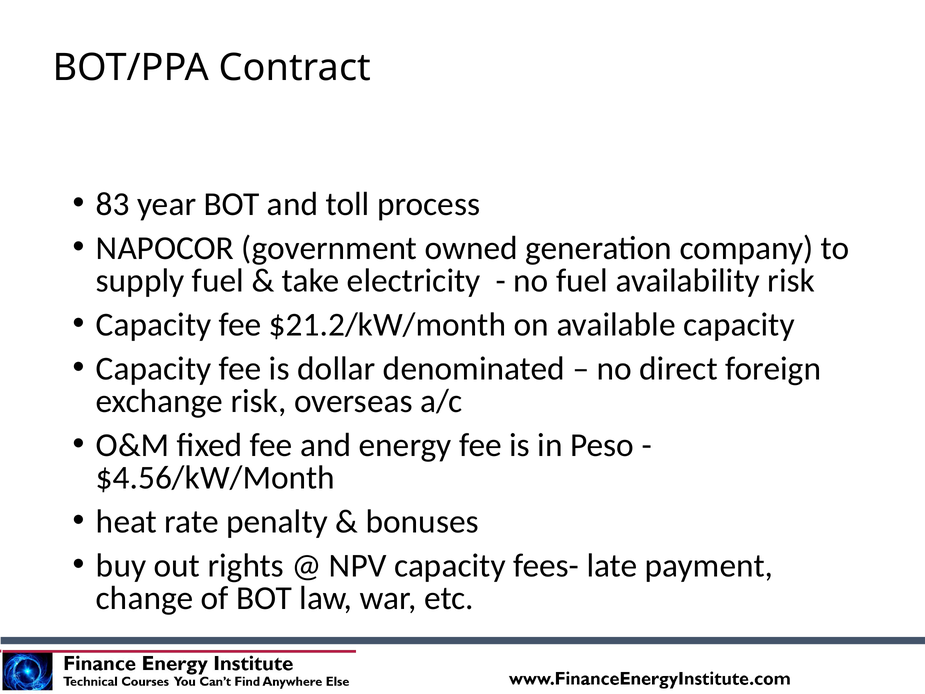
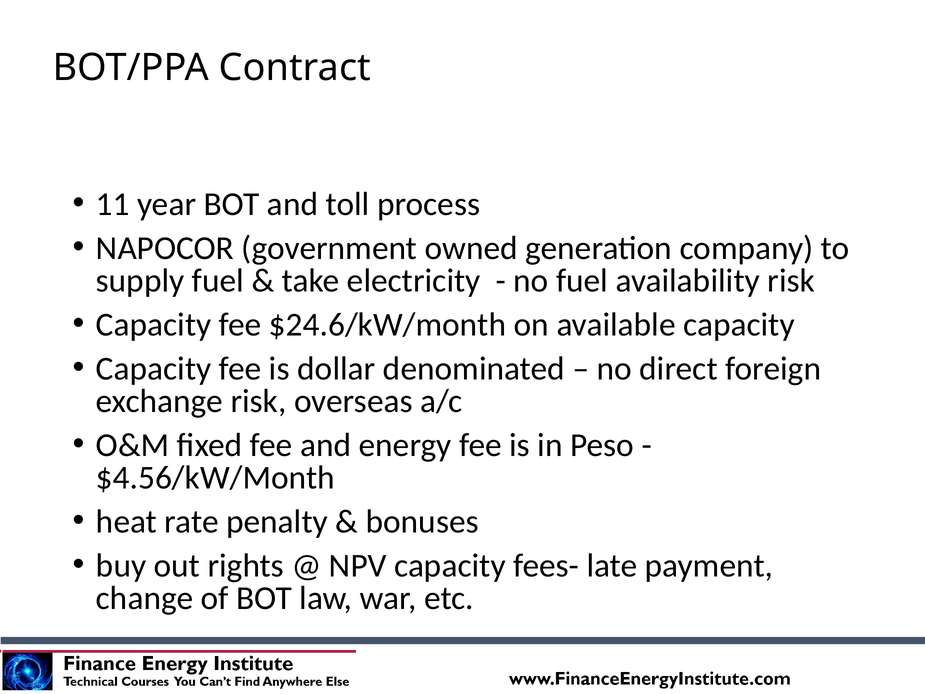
83: 83 -> 11 (113, 204)
$21.2/kW/month: $21.2/kW/month -> $24.6/kW/month (388, 325)
